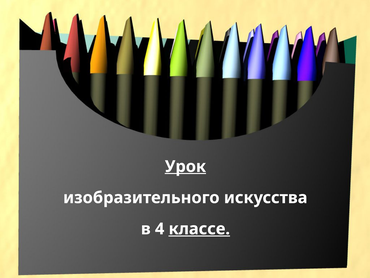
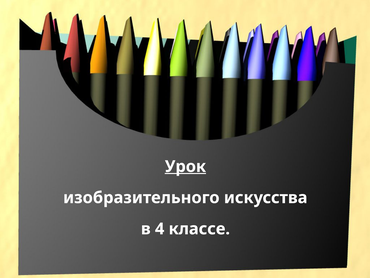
классе underline: present -> none (199, 228)
